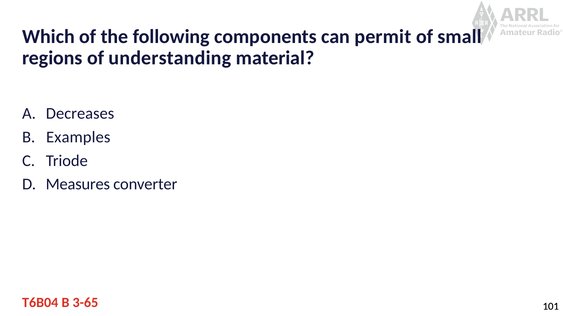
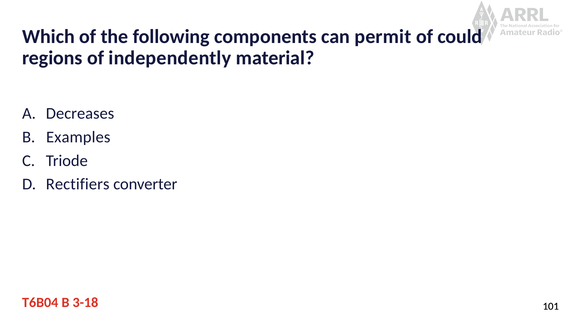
small: small -> could (460, 37)
understanding: understanding -> independently (170, 58)
Measures: Measures -> Rectifiers (78, 185)
3-65: 3-65 -> 3-18 (85, 303)
